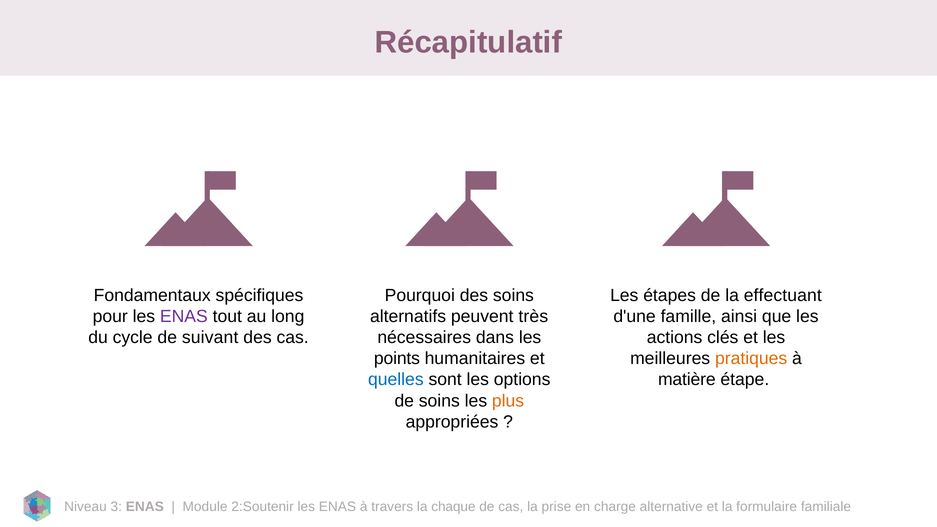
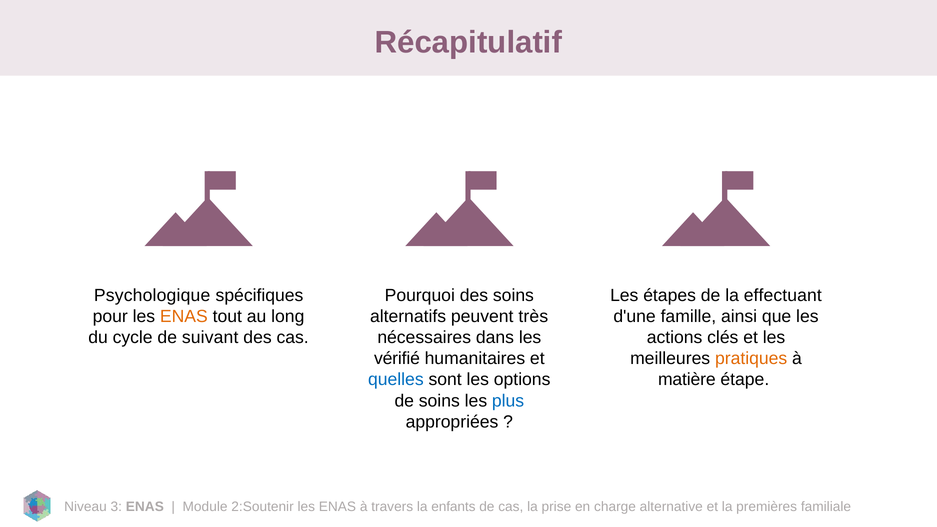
Fondamentaux: Fondamentaux -> Psychologique (152, 295)
ENAS colour: purple -> orange (184, 316)
points: points -> vérifié (397, 359)
plus colour: orange -> blue (508, 401)
chaque: chaque -> enfants (453, 507)
formulaire: formulaire -> premières (767, 507)
